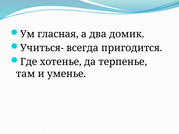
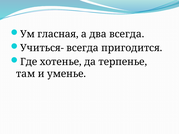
два домик: домик -> всегда (127, 34)
